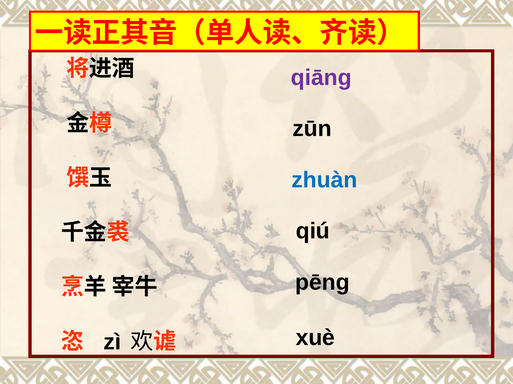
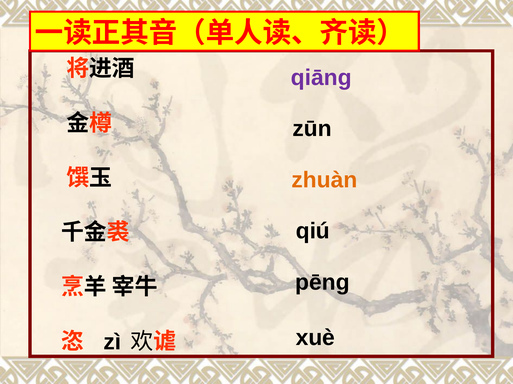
zhuàn colour: blue -> orange (324, 180)
